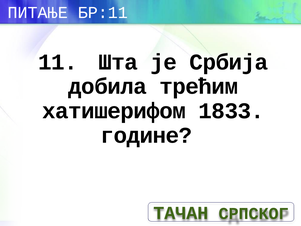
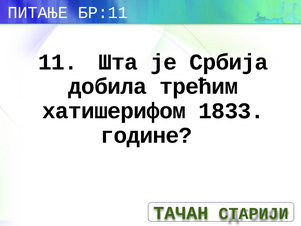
СРПСКОГ: СРПСКОГ -> СТАРИЈИ (254, 213)
